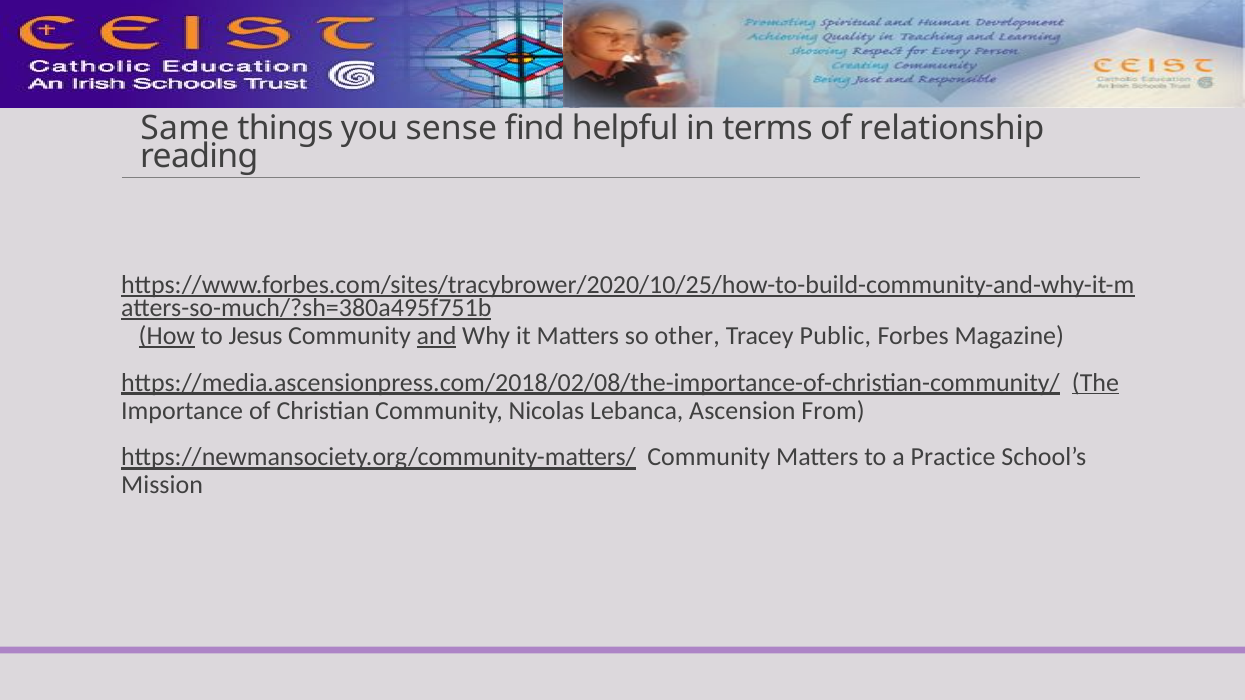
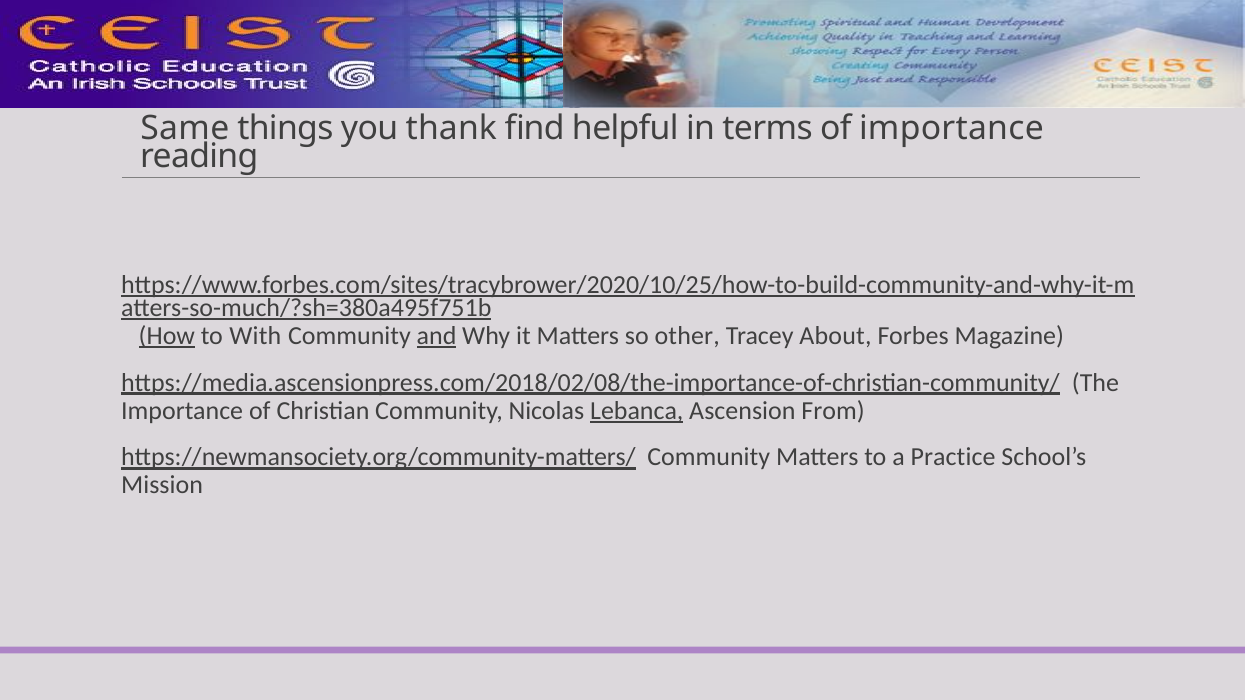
sense: sense -> thank (451, 129)
of relationship: relationship -> importance (951, 129)
Jesus: Jesus -> With (255, 336)
Public: Public -> About (835, 336)
The underline: present -> none (1095, 383)
Lebanca underline: none -> present (637, 411)
